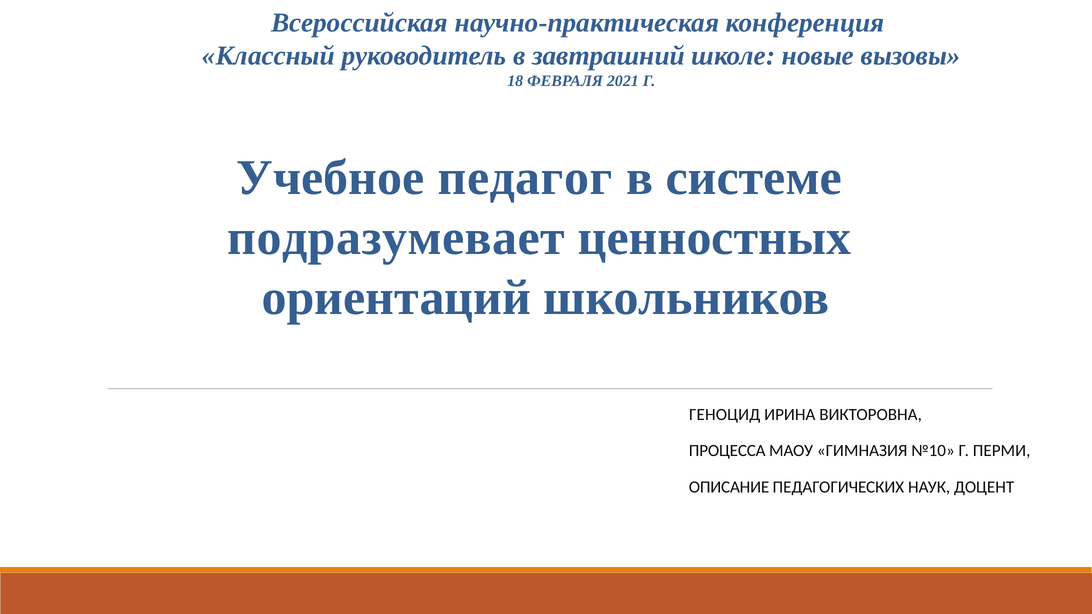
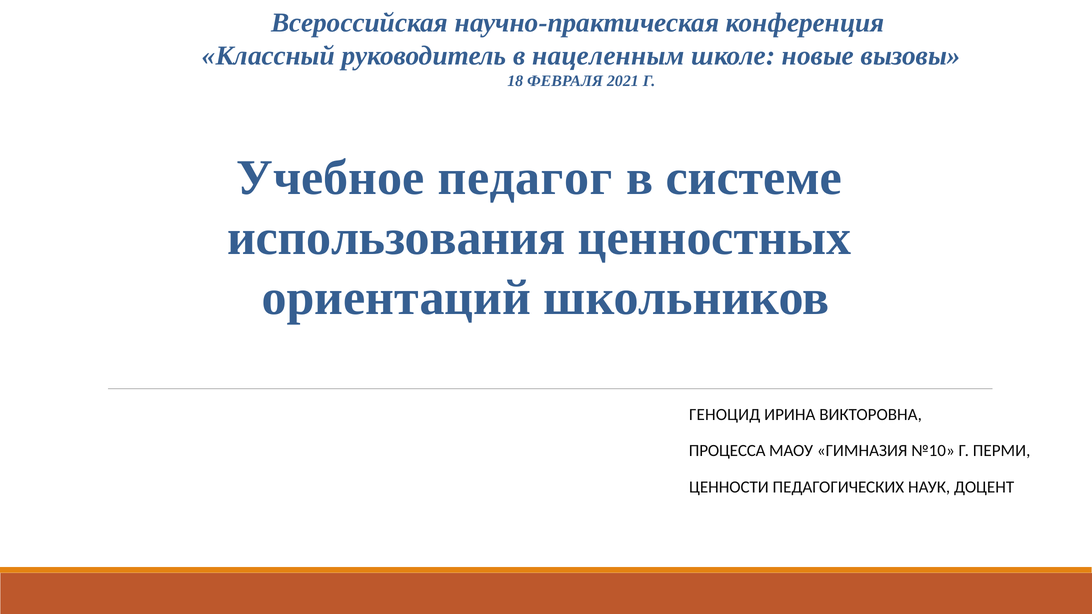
завтрашний: завтрашний -> нацеленным (608, 56)
подразумевает: подразумевает -> использования (396, 238)
ОПИСАНИЕ: ОПИСАНИЕ -> ЦЕННОСТИ (729, 487)
